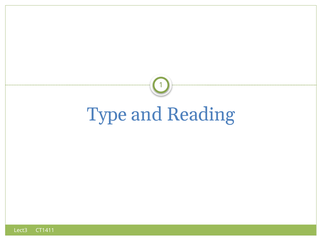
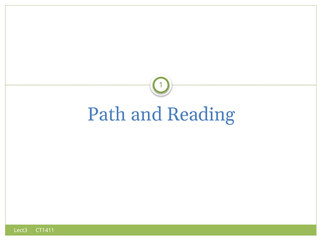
Type: Type -> Path (107, 115)
